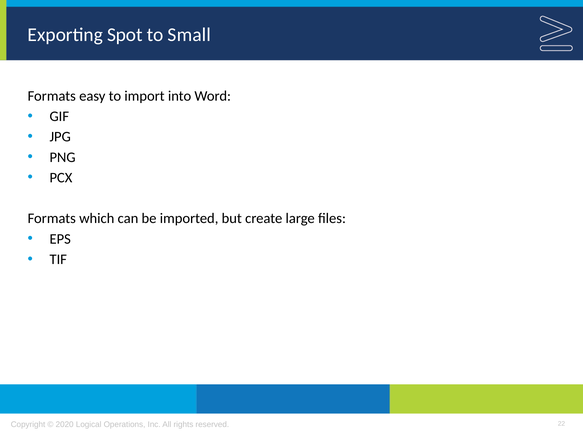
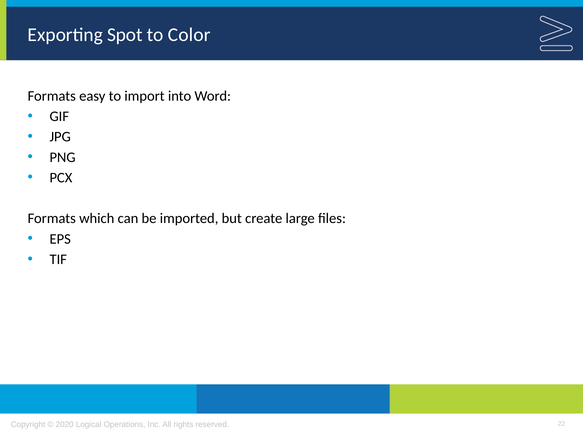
Small: Small -> Color (189, 35)
